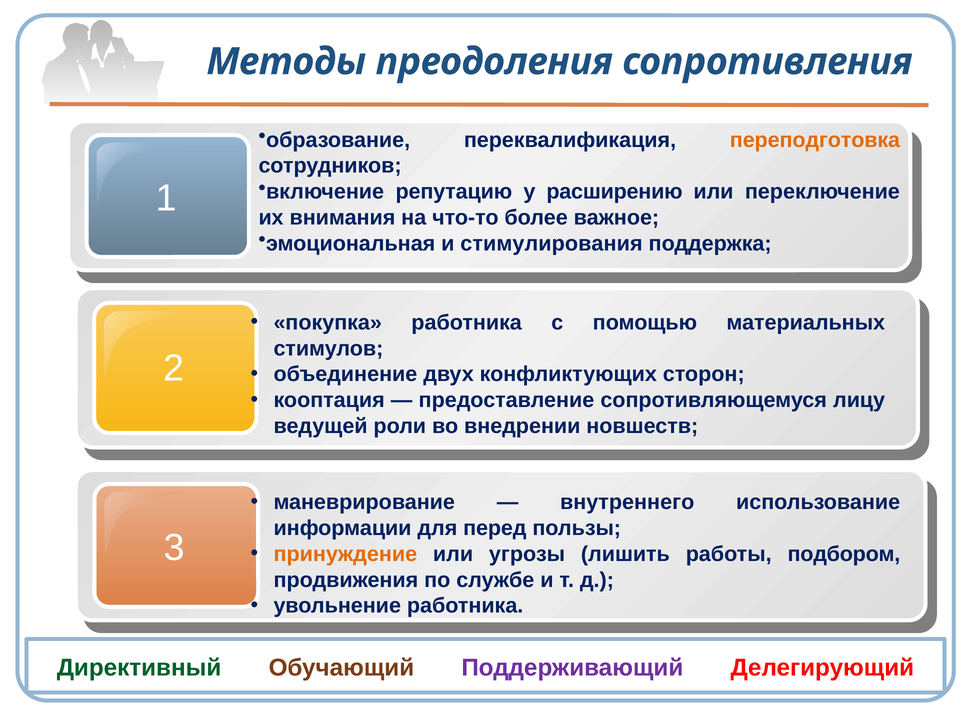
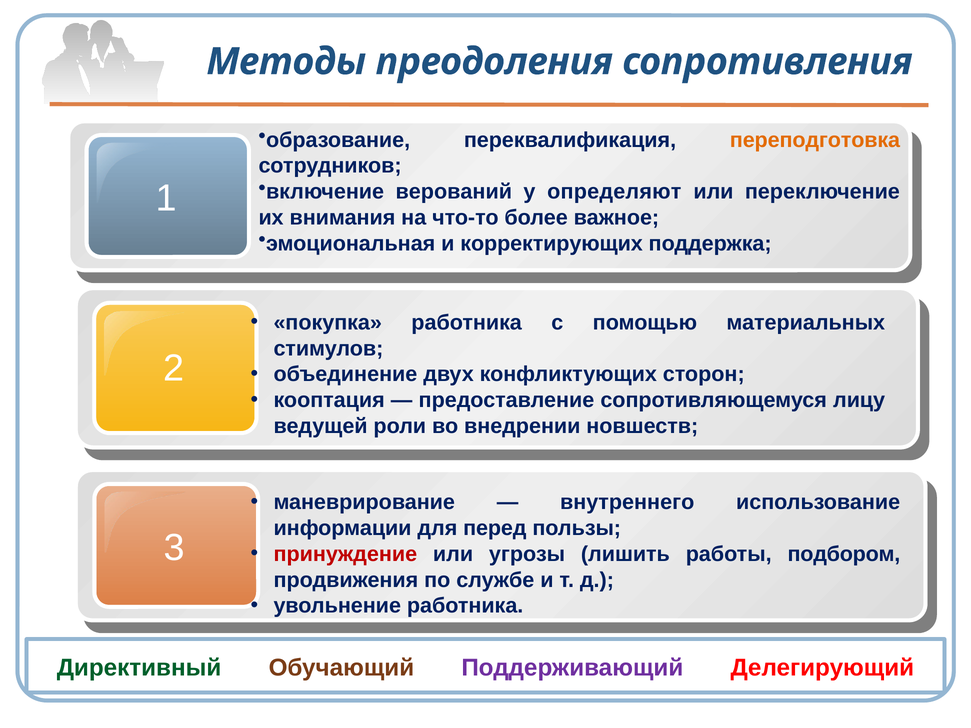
репутацию: репутацию -> верований (454, 192)
расширению: расширению -> определяют (614, 192)
стимулирования: стимулирования -> корректирующих (552, 244)
принуждение colour: orange -> red (345, 554)
